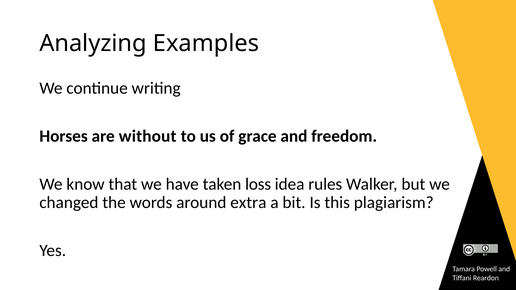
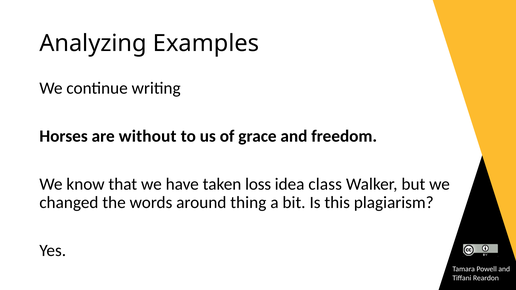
rules: rules -> class (325, 184)
extra: extra -> thing (248, 203)
